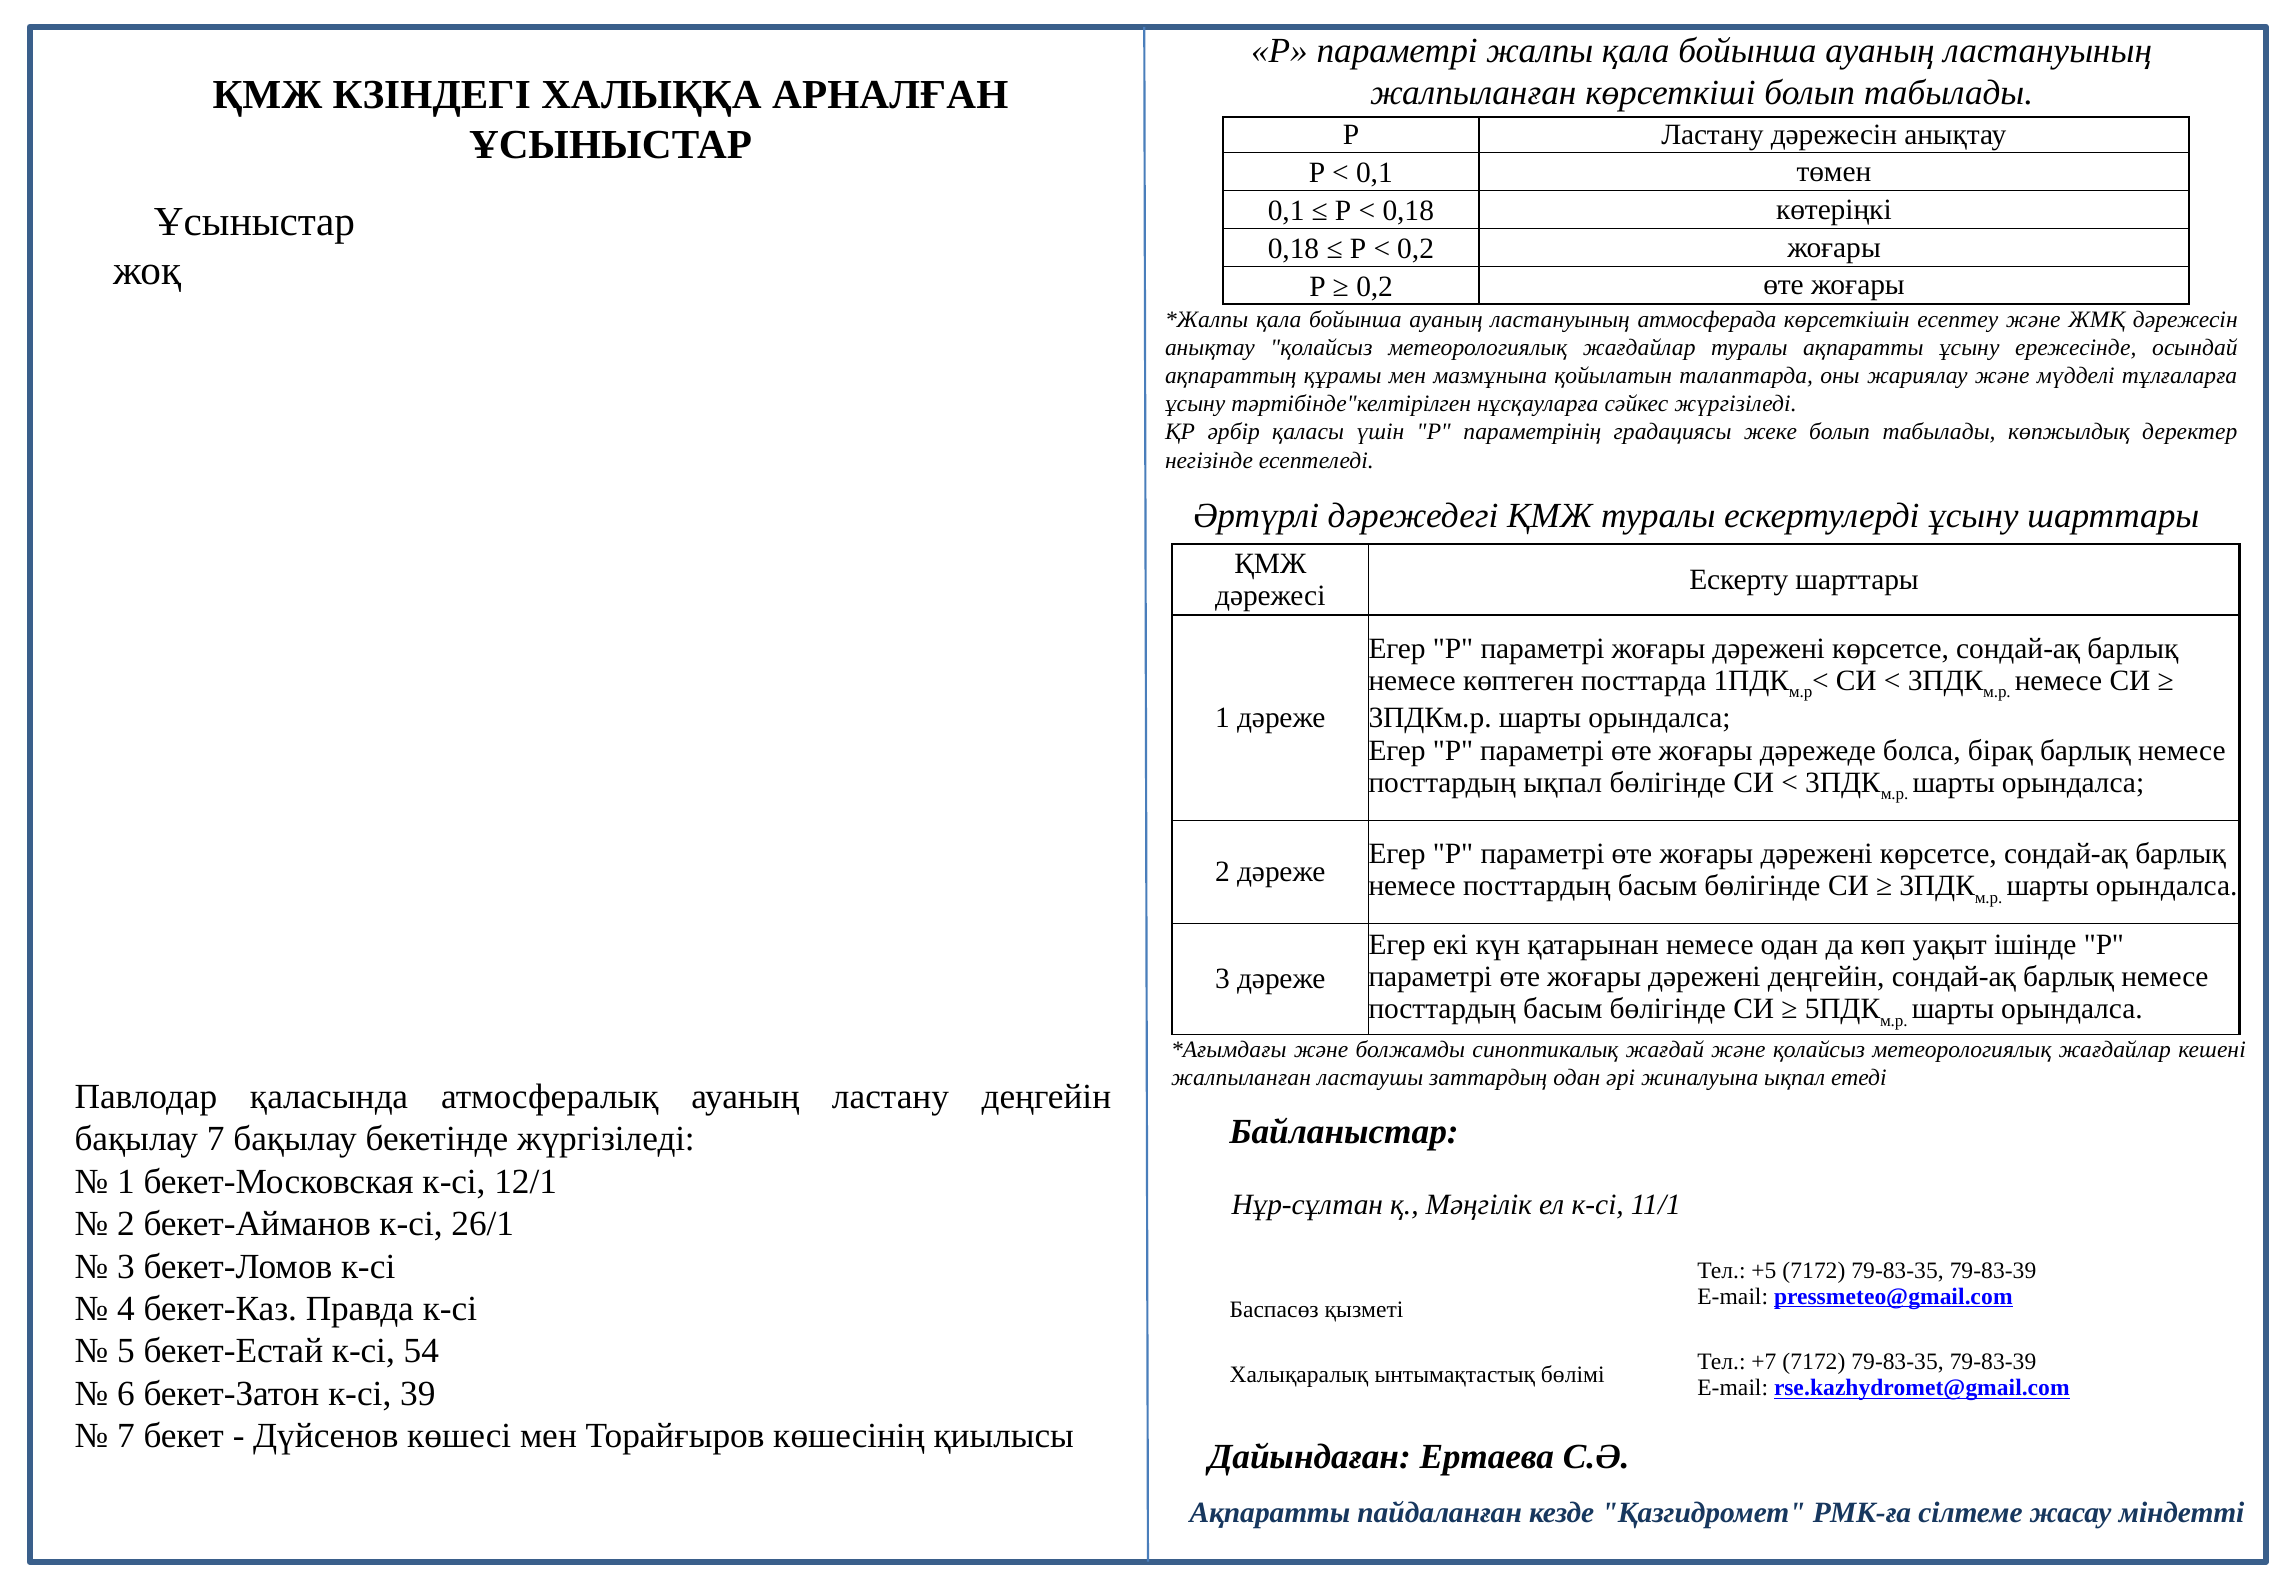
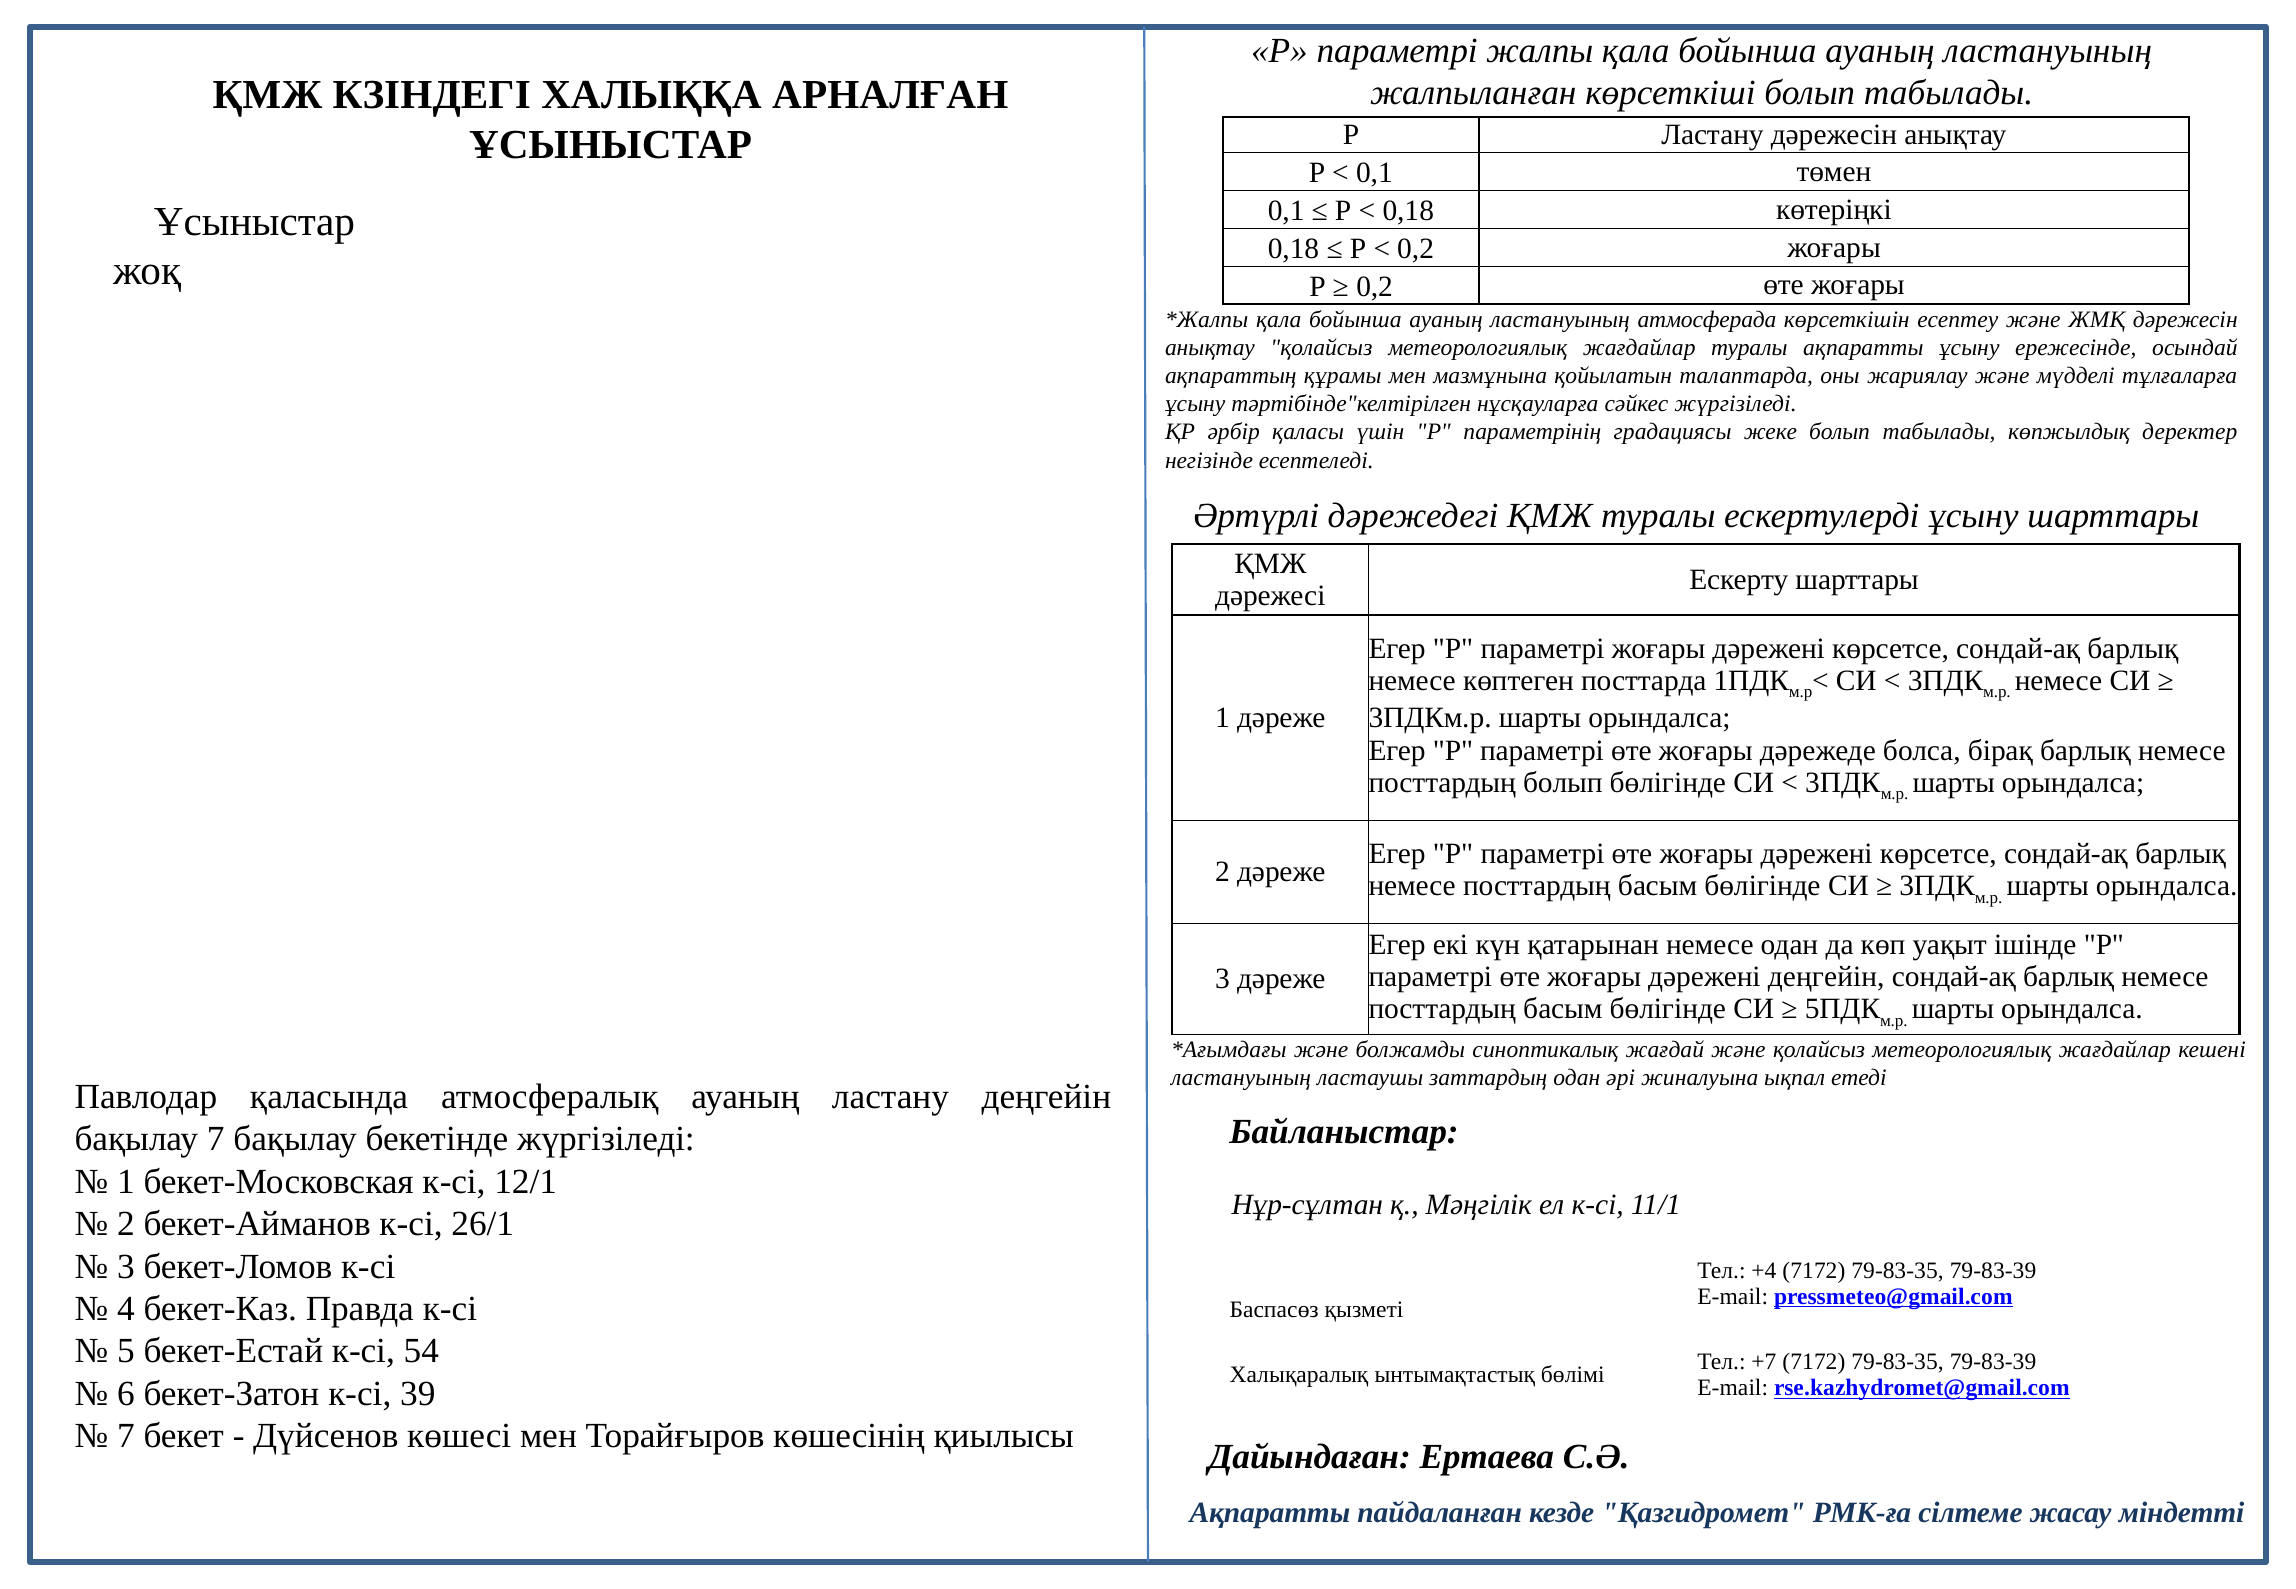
посттардың ықпал: ықпал -> болып (1563, 783)
жалпыланған: жалпыланған -> ластануының (1241, 1078)
+5: +5 -> +4 (1764, 1271)
